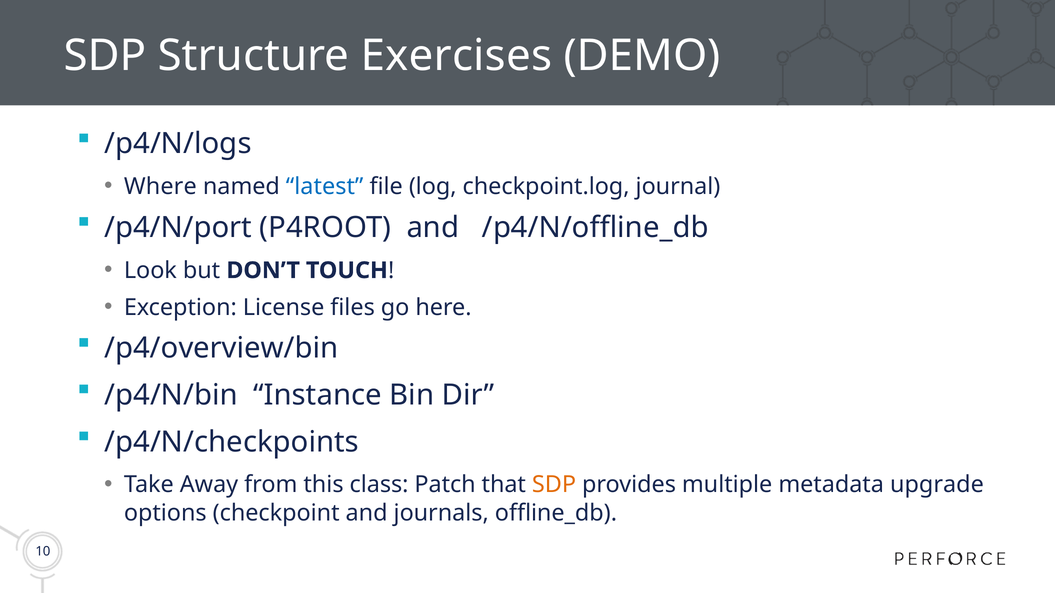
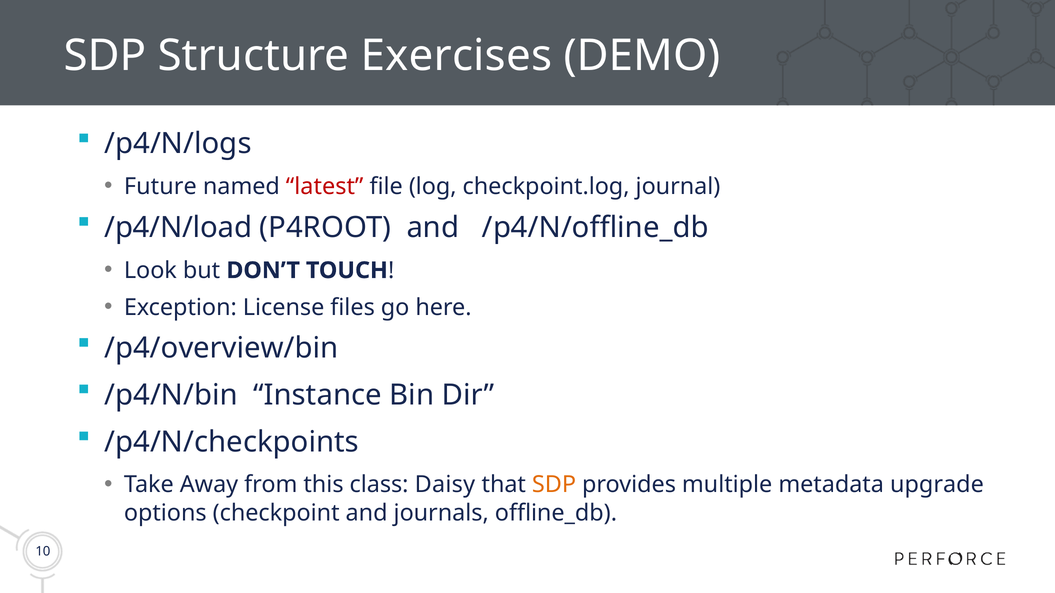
Where: Where -> Future (160, 187)
latest colour: blue -> red (325, 187)
/p4/N/port: /p4/N/port -> /p4/N/load (178, 228)
Patch: Patch -> Daisy (445, 485)
